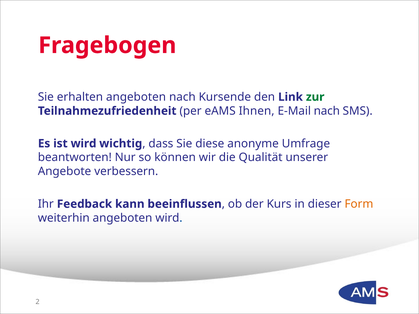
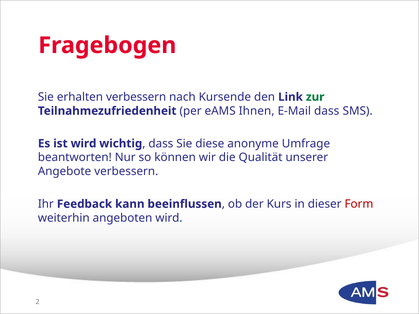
erhalten angeboten: angeboten -> verbessern (136, 97)
E-Mail nach: nach -> dass (327, 111)
Form colour: orange -> red (359, 204)
